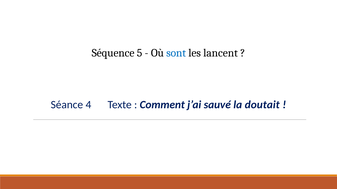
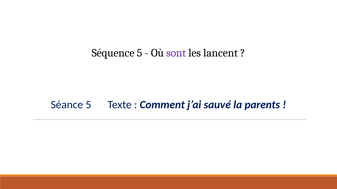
sont colour: blue -> purple (176, 53)
Séance 4: 4 -> 5 (88, 105)
doutait: doutait -> parents (262, 105)
